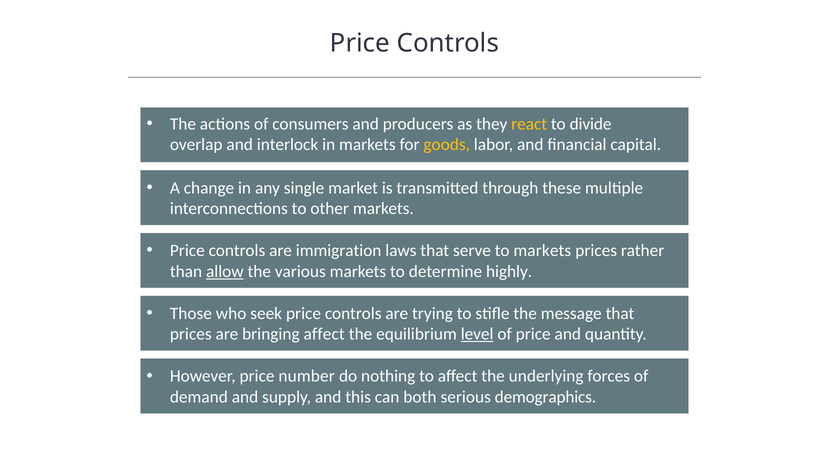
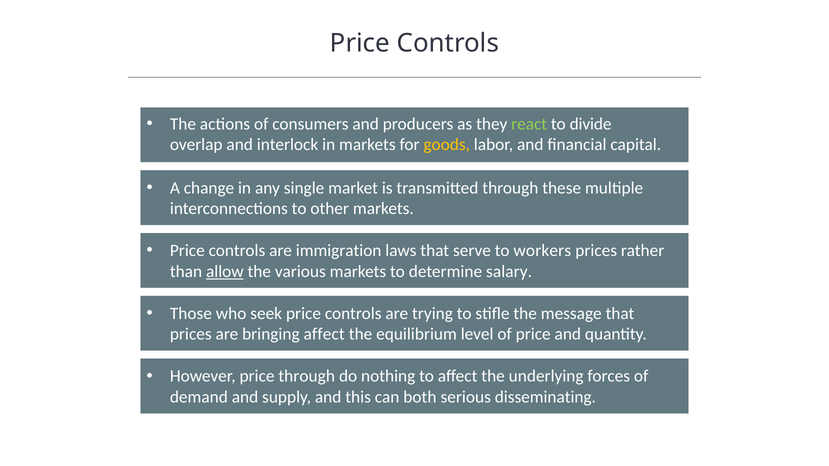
react colour: yellow -> light green (529, 124)
to markets: markets -> workers (542, 251)
highly: highly -> salary (509, 272)
level underline: present -> none (477, 334)
price number: number -> through (307, 377)
demographics: demographics -> disseminating (545, 397)
